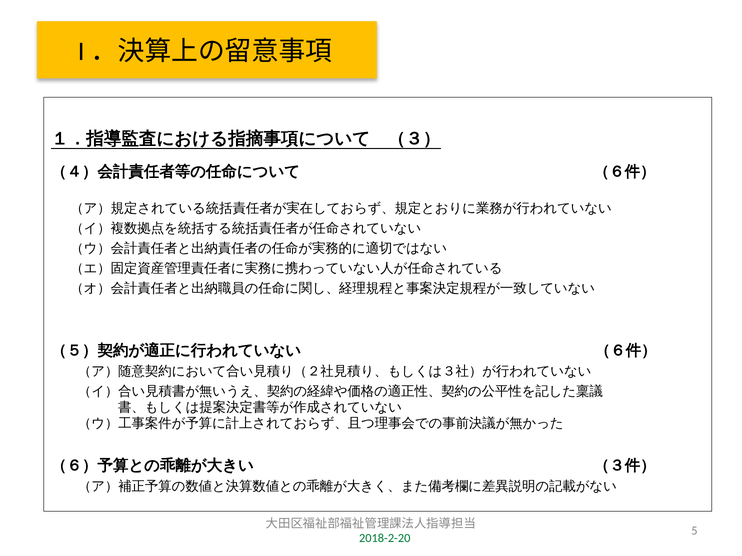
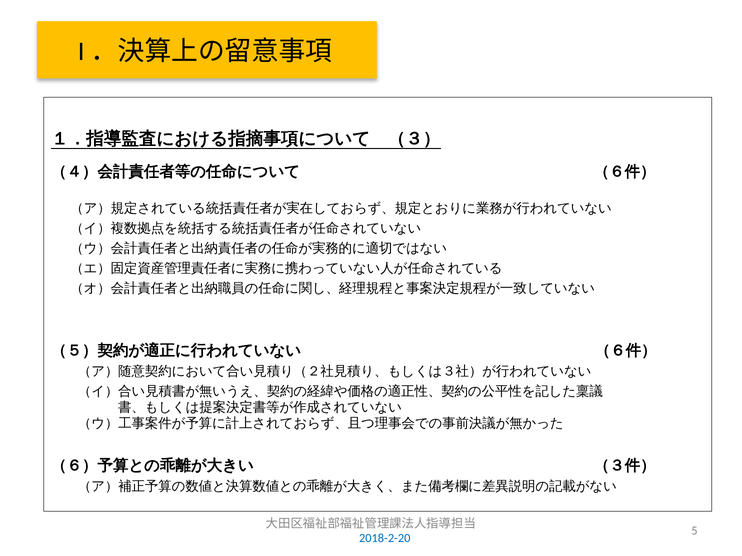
2018-2-20 colour: green -> blue (385, 539)
